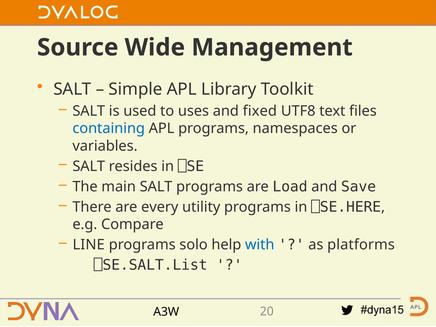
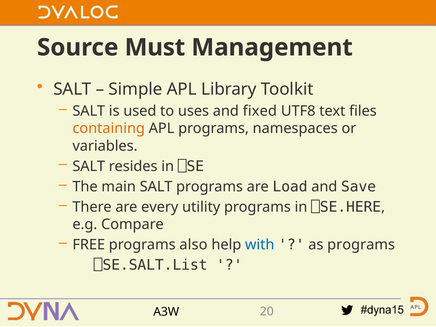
Wide: Wide -> Must (155, 47)
containing colour: blue -> orange (109, 128)
LINE: LINE -> FREE (89, 245)
solo: solo -> also (193, 245)
as platforms: platforms -> programs (361, 245)
